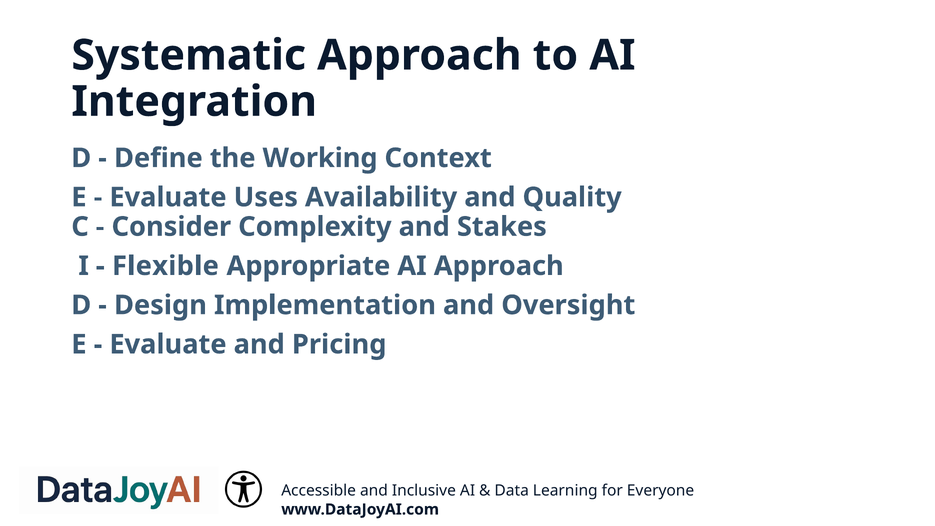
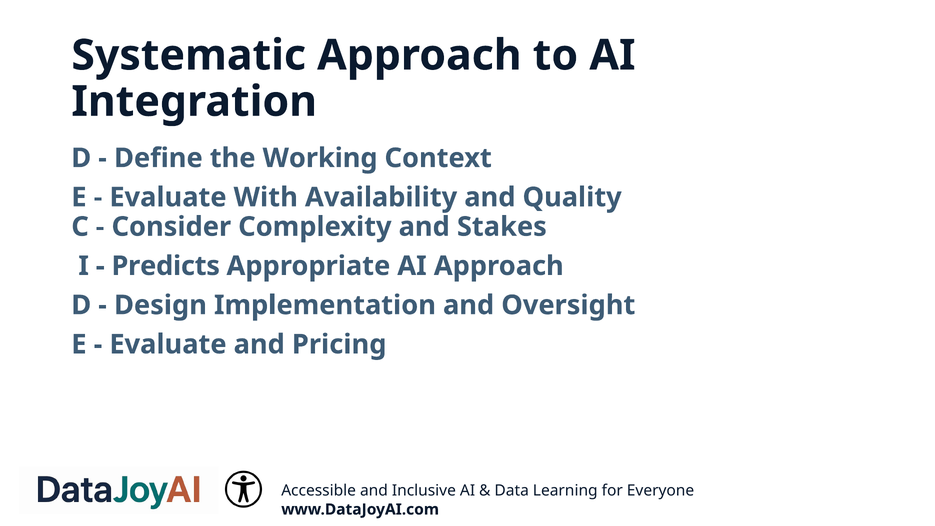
Uses: Uses -> With (266, 197)
Flexible: Flexible -> Predicts (166, 266)
